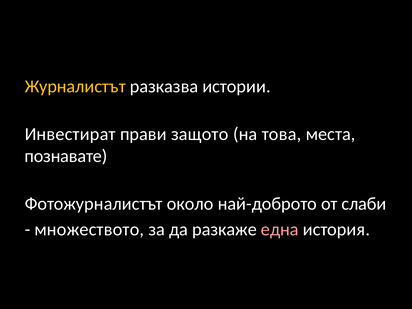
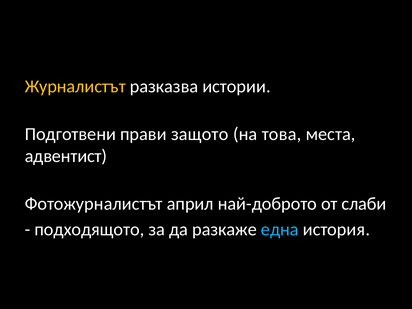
Инвестират: Инвестират -> Подготвени (70, 134)
познавате: познавате -> адвентист (66, 156)
около: около -> април (190, 204)
множеството: множеството -> подходящото (89, 229)
една colour: pink -> light blue (280, 229)
